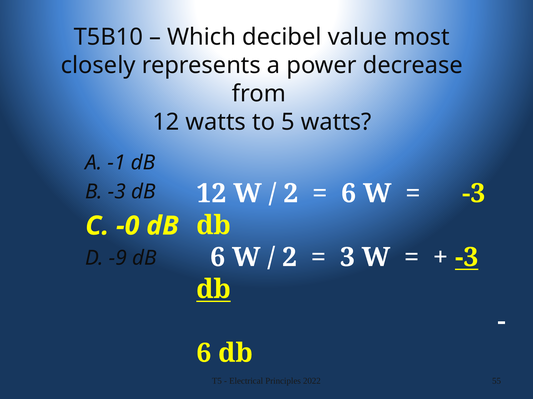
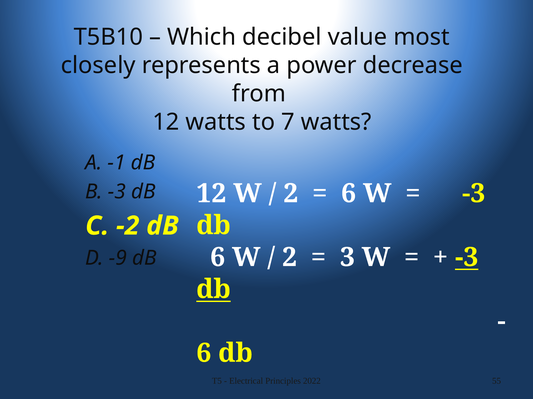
5: 5 -> 7 (288, 122)
-0: -0 -> -2 (128, 226)
